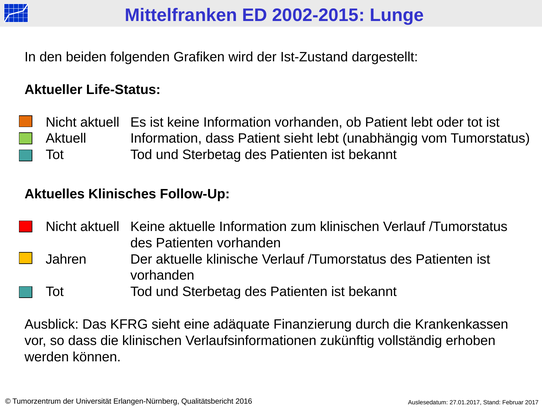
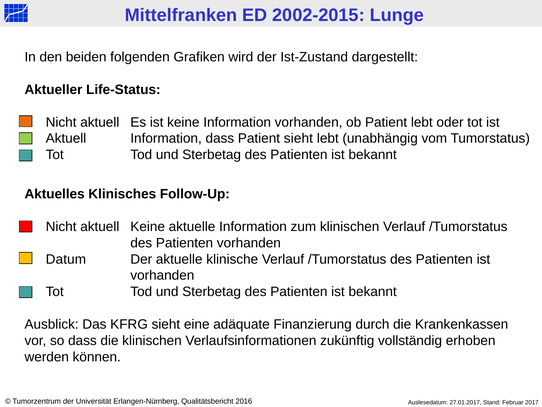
Jahren: Jahren -> Datum (66, 259)
